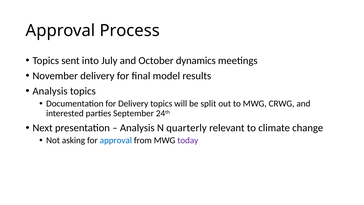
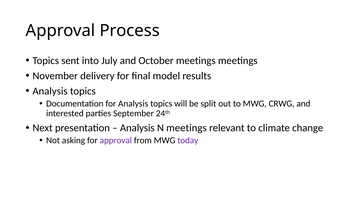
October dynamics: dynamics -> meetings (196, 61)
for Delivery: Delivery -> Analysis (133, 104)
N quarterly: quarterly -> meetings (186, 128)
approval colour: blue -> purple (116, 140)
